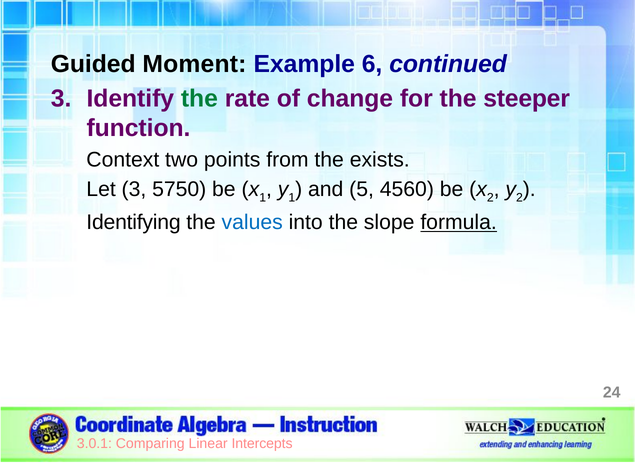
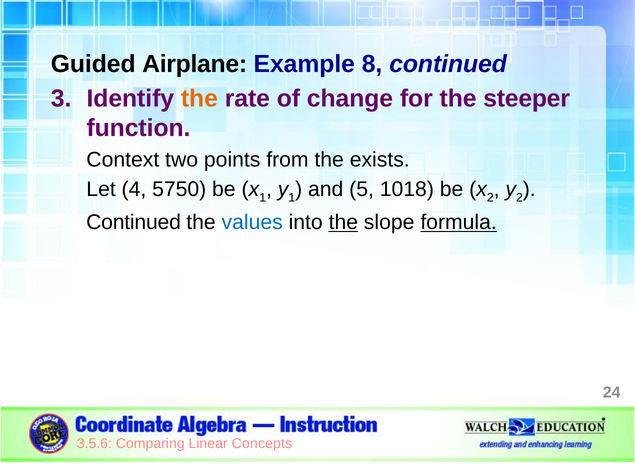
Moment: Moment -> Airplane (195, 64)
6: 6 -> 8 (372, 64)
the colour: green -> orange (199, 99)
Let 3: 3 -> 4 (134, 189)
4560: 4560 -> 1018 (407, 189)
Identifying: Identifying -> Continued (134, 222)
the underline: none -> present (343, 222)
3.0.1: 3.0.1 -> 3.5.6 (94, 444)
Intercepts: Intercepts -> Concepts (262, 444)
